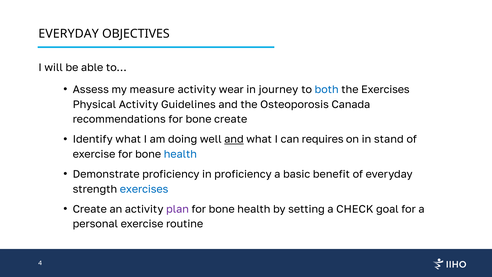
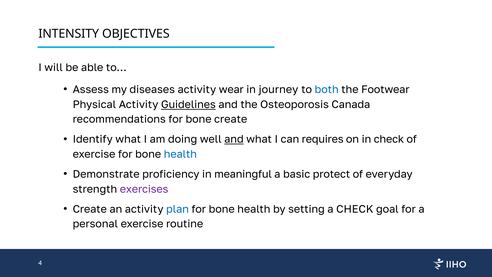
EVERYDAY: EVERYDAY -> INTENSITY (69, 34)
measure: measure -> diseases (152, 90)
the Exercises: Exercises -> Footwear (385, 90)
Guidelines underline: none -> present (188, 104)
in stand: stand -> check (389, 139)
in proficiency: proficiency -> meaningful (243, 174)
benefit: benefit -> protect (332, 174)
exercises colour: blue -> purple (144, 189)
plan colour: purple -> blue (177, 209)
